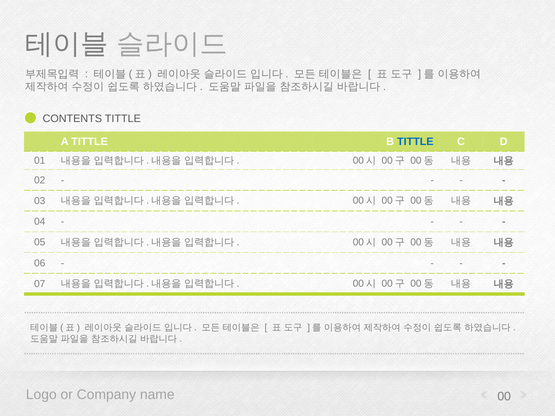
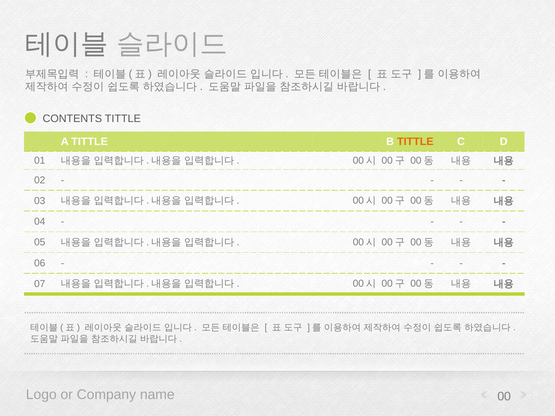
TITTLE colour: blue -> orange (415, 142)
